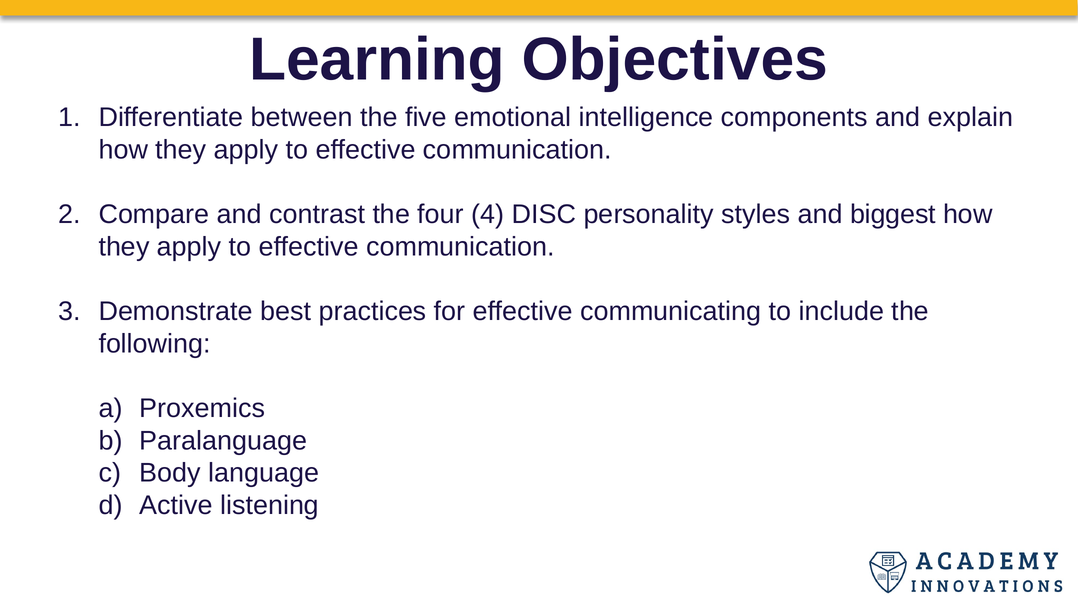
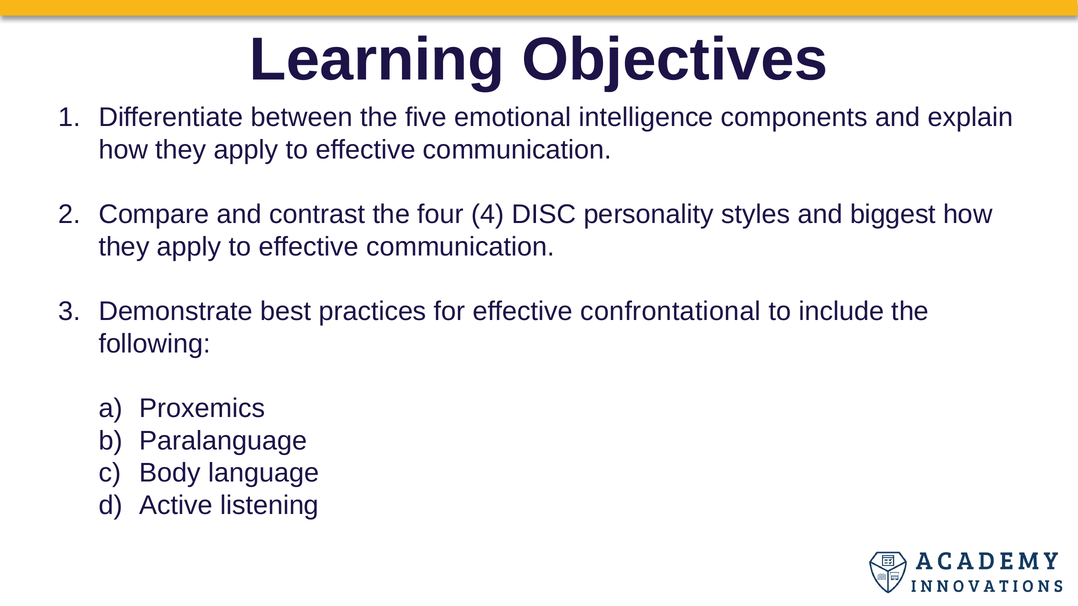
communicating: communicating -> confrontational (671, 312)
